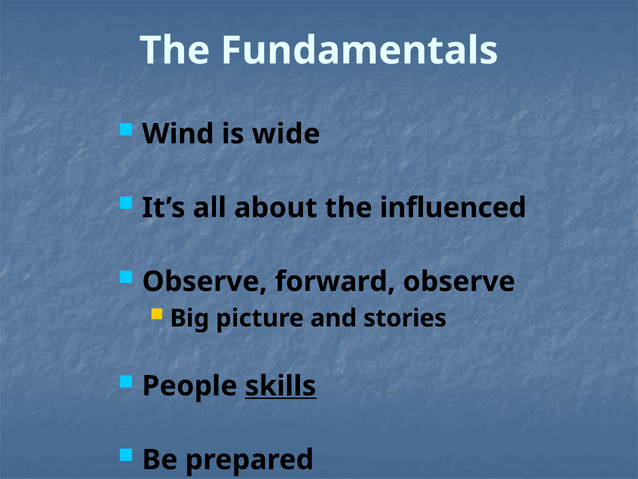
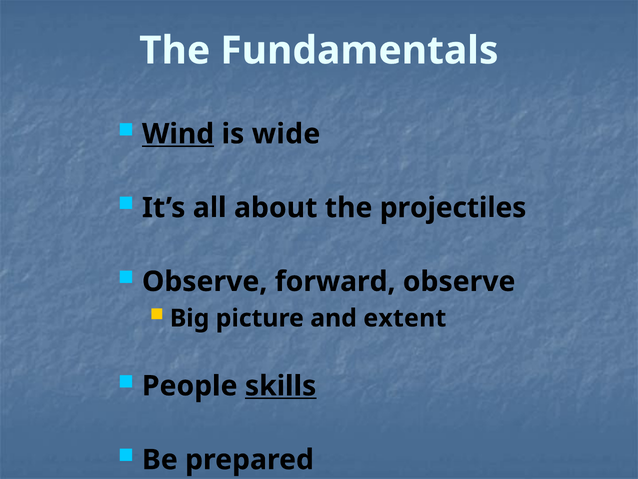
Wind underline: none -> present (178, 134)
influenced: influenced -> projectiles (453, 208)
stories: stories -> extent (405, 318)
